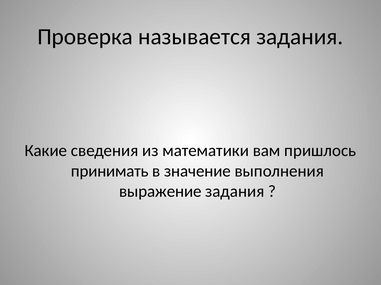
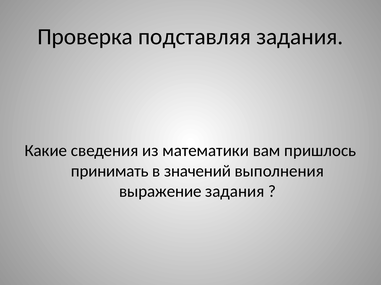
называется: называется -> подставляя (195, 37)
значение: значение -> значений (198, 171)
